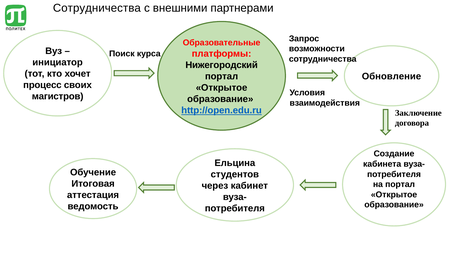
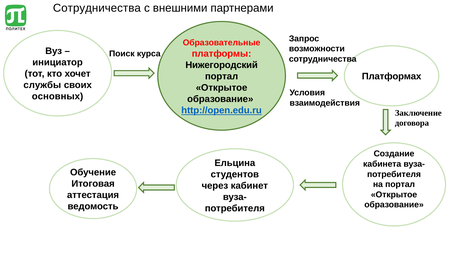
Обновление: Обновление -> Платформах (392, 77)
процесс: процесс -> службы (42, 85)
магистров: магистров -> основных (58, 97)
